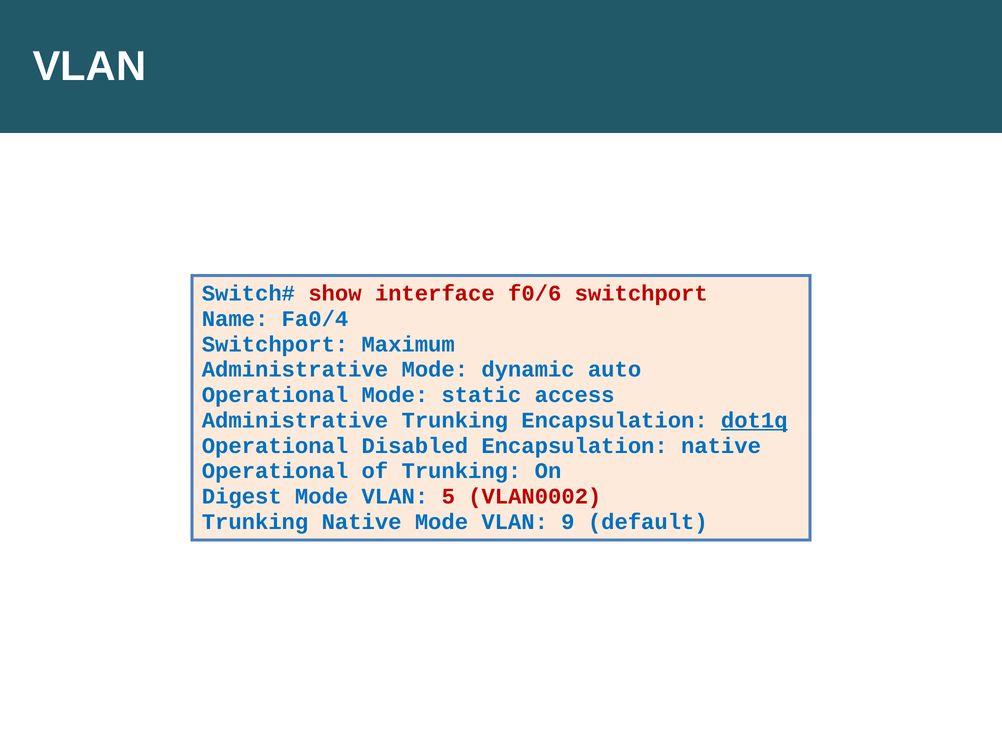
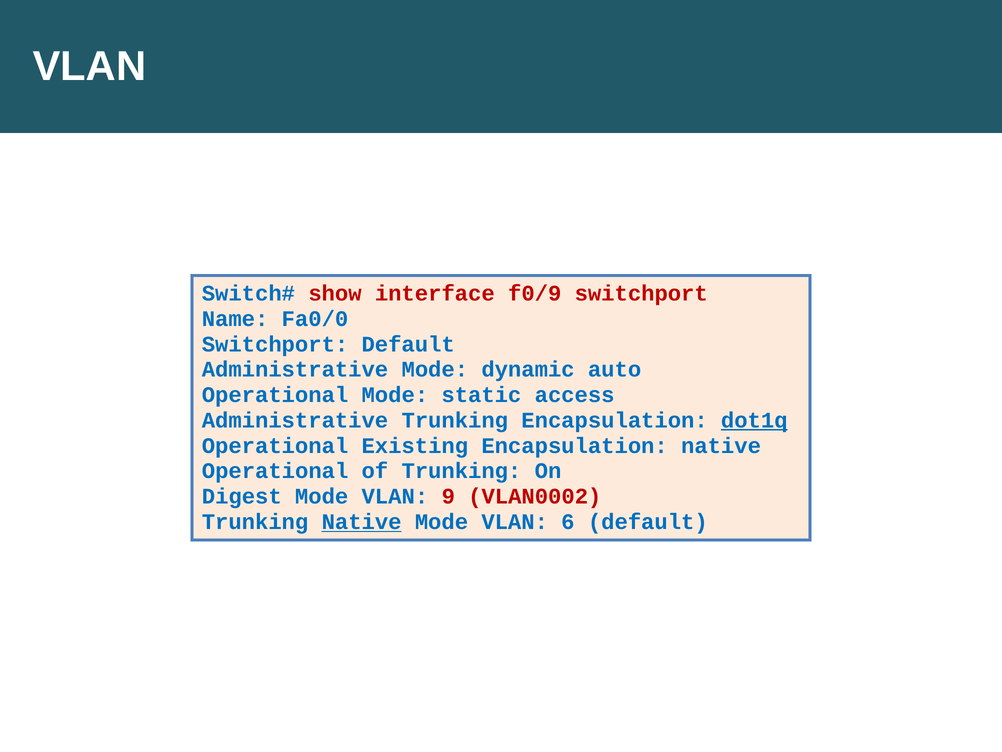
f0/6: f0/6 -> f0/9 (535, 293)
Fa0/4: Fa0/4 -> Fa0/0 (315, 319)
Switchport Maximum: Maximum -> Default (408, 344)
Disabled: Disabled -> Existing (415, 445)
5: 5 -> 9 (448, 496)
Native underline: none -> present (362, 522)
9: 9 -> 6 (568, 522)
